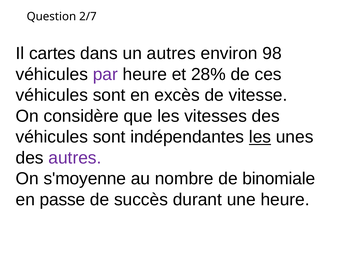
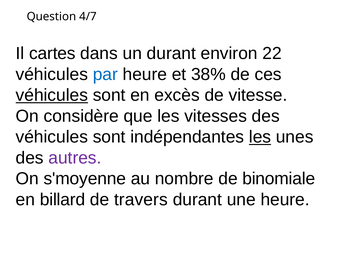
2/7: 2/7 -> 4/7 (88, 17)
un autres: autres -> durant (171, 53)
98: 98 -> 22 (272, 53)
par colour: purple -> blue (105, 74)
28%: 28% -> 38% (208, 74)
véhicules underline: none -> present (52, 95)
passe: passe -> billard (63, 199)
succès: succès -> travers (141, 199)
